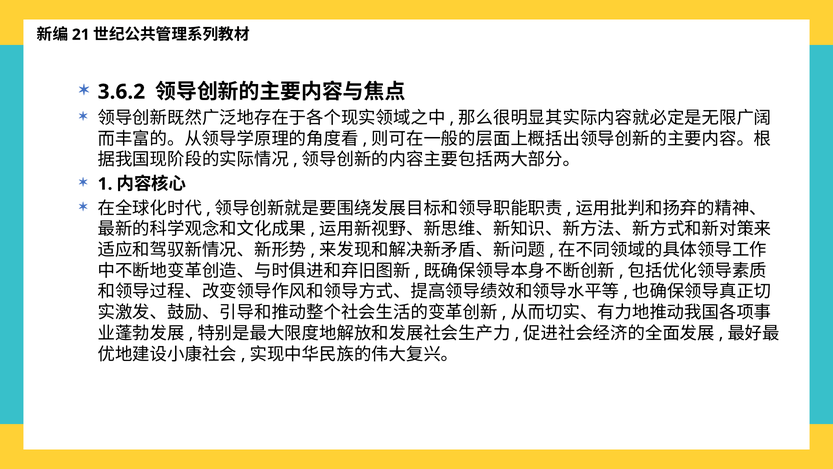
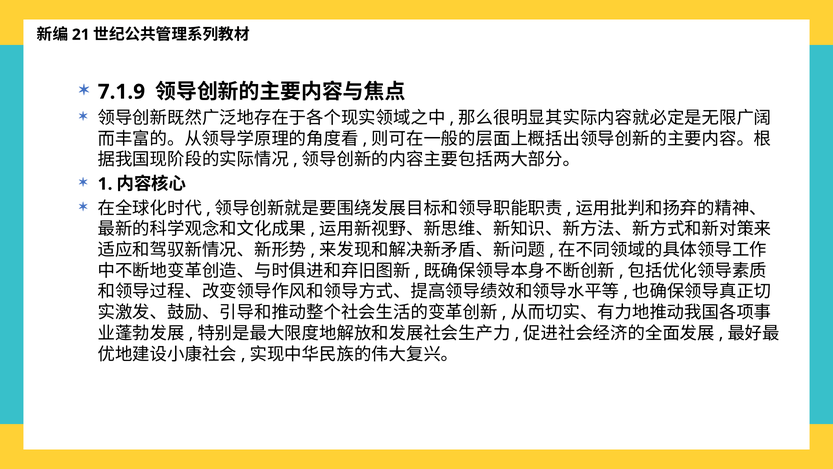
3.6.2: 3.6.2 -> 7.1.9 (121, 92)
